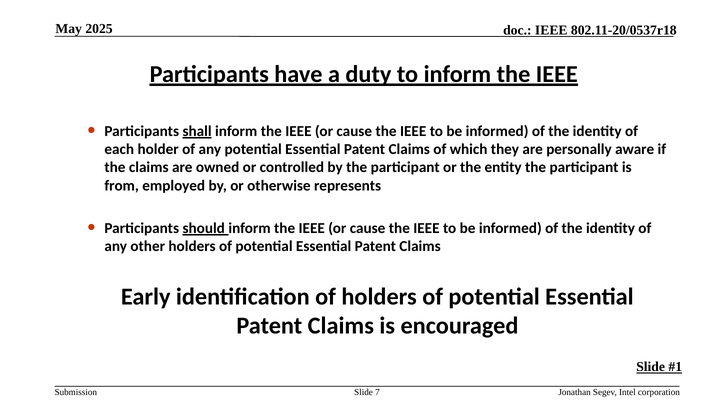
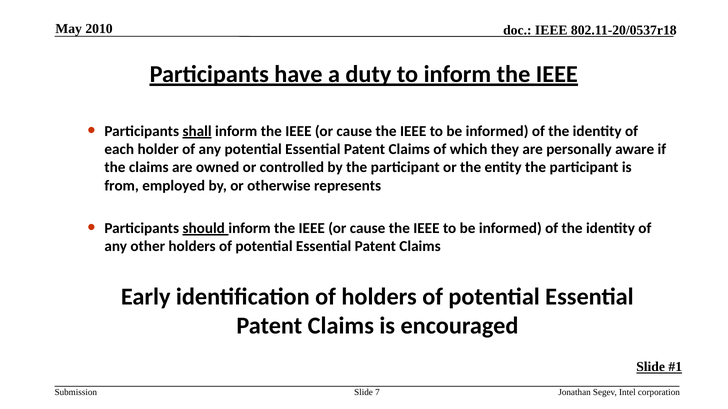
2025: 2025 -> 2010 (99, 29)
